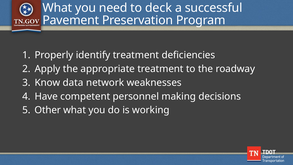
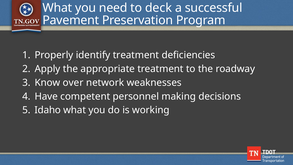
data: data -> over (73, 83)
Other: Other -> Idaho (48, 110)
